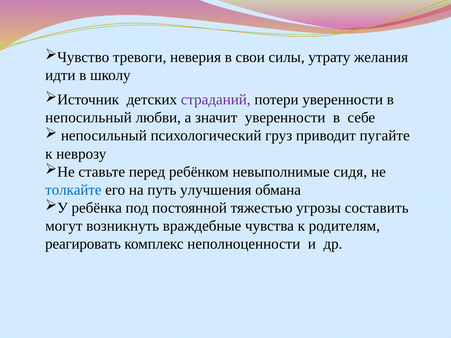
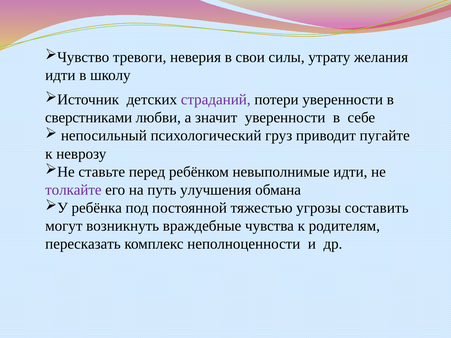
непосильный: непосильный -> сверстниками (89, 118)
невыполнимые сидя: сидя -> идти (350, 172)
толкайте colour: blue -> purple (73, 190)
реагировать: реагировать -> пересказать (83, 244)
